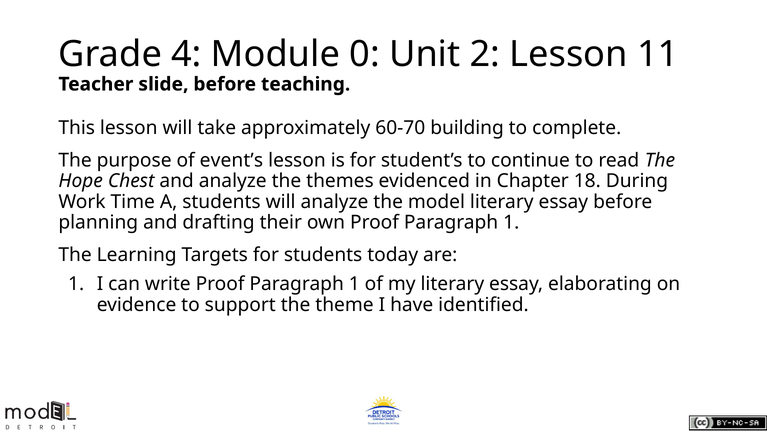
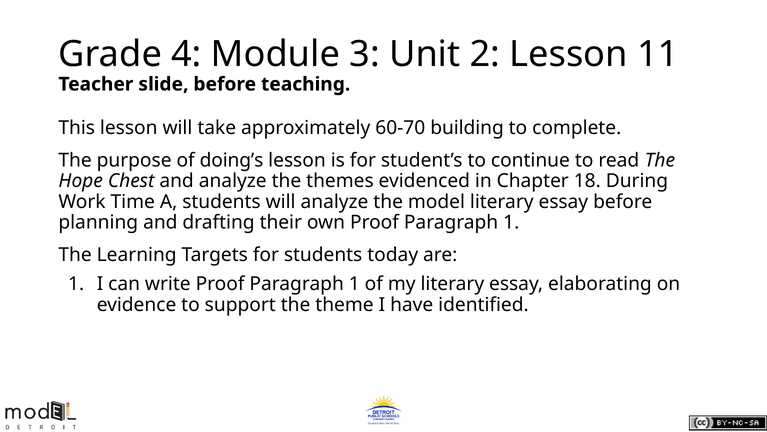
0: 0 -> 3 (365, 54)
event’s: event’s -> doing’s (232, 160)
